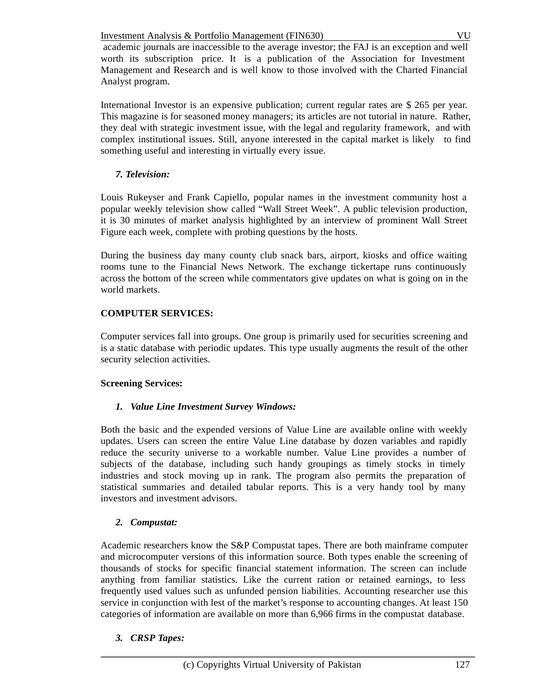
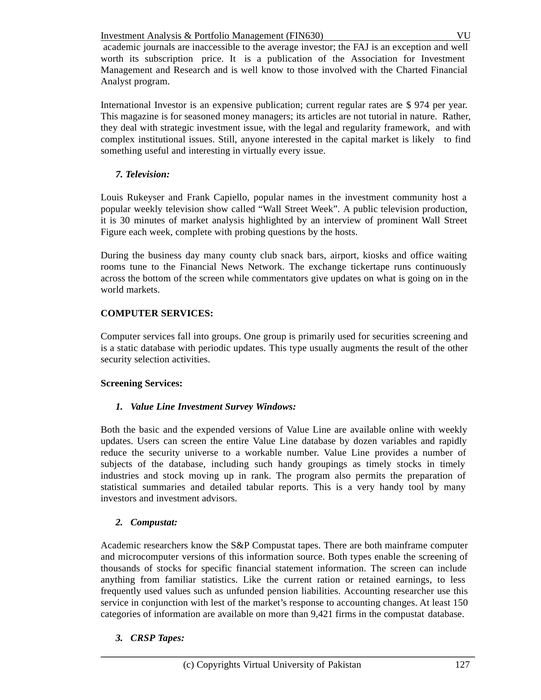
265: 265 -> 974 (422, 105)
6,966: 6,966 -> 9,421 (322, 614)
